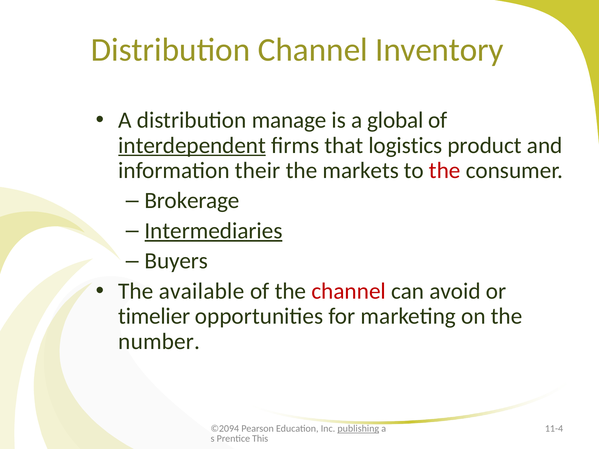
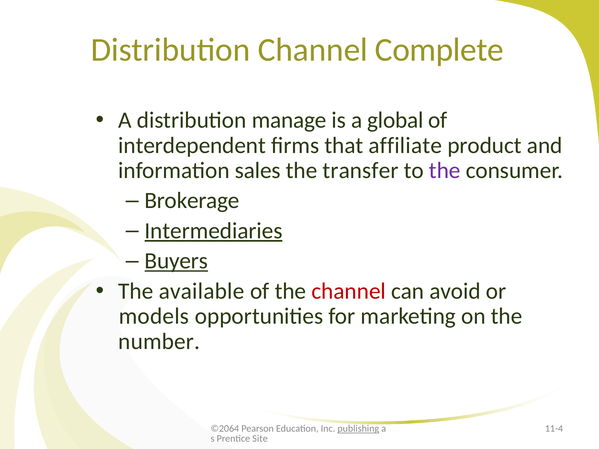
Inventory: Inventory -> Complete (439, 50)
interdependent underline: present -> none (192, 145)
logistics: logistics -> affiliate (405, 145)
their: their -> sales (258, 171)
markets: markets -> transfer (361, 171)
the colour: red -> purple (445, 171)
Buyers underline: none -> present (176, 261)
timelier: timelier -> models (154, 316)
©2094: ©2094 -> ©2064 (225, 429)
This: This -> Site (260, 439)
